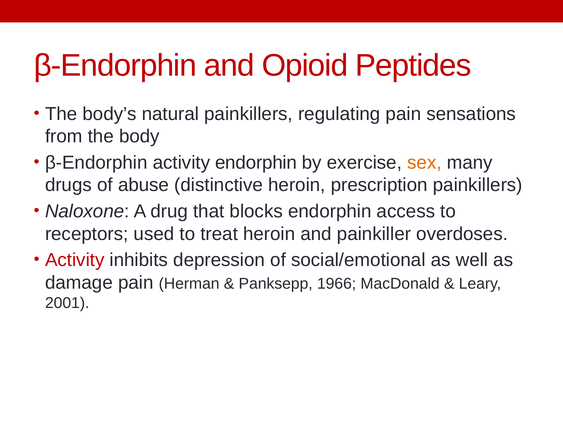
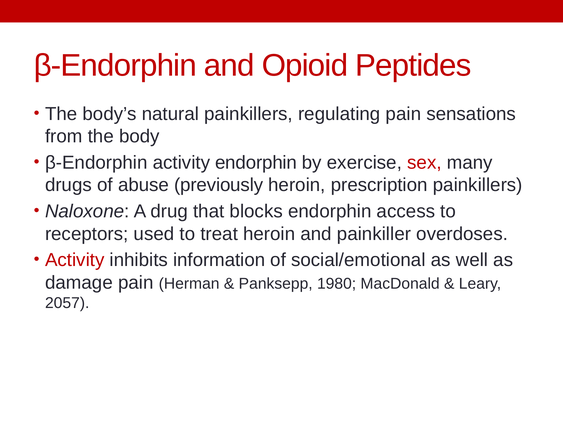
sex colour: orange -> red (424, 163)
distinctive: distinctive -> previously (219, 185)
depression: depression -> information (219, 260)
1966: 1966 -> 1980 (337, 284)
2001: 2001 -> 2057 (67, 303)
